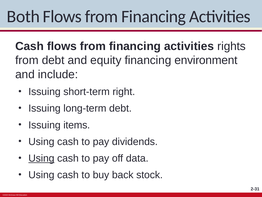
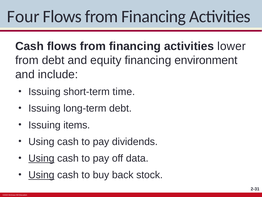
Both: Both -> Four (23, 16)
rights: rights -> lower (232, 46)
right: right -> time (124, 92)
Using underline: none -> present (41, 175)
